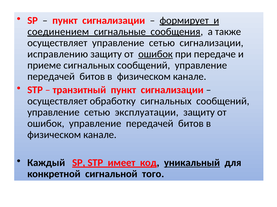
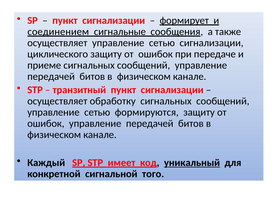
исправлению: исправлению -> циклического (58, 54)
ошибок underline: present -> none (156, 54)
эксплуатации: эксплуатации -> формируются (147, 113)
